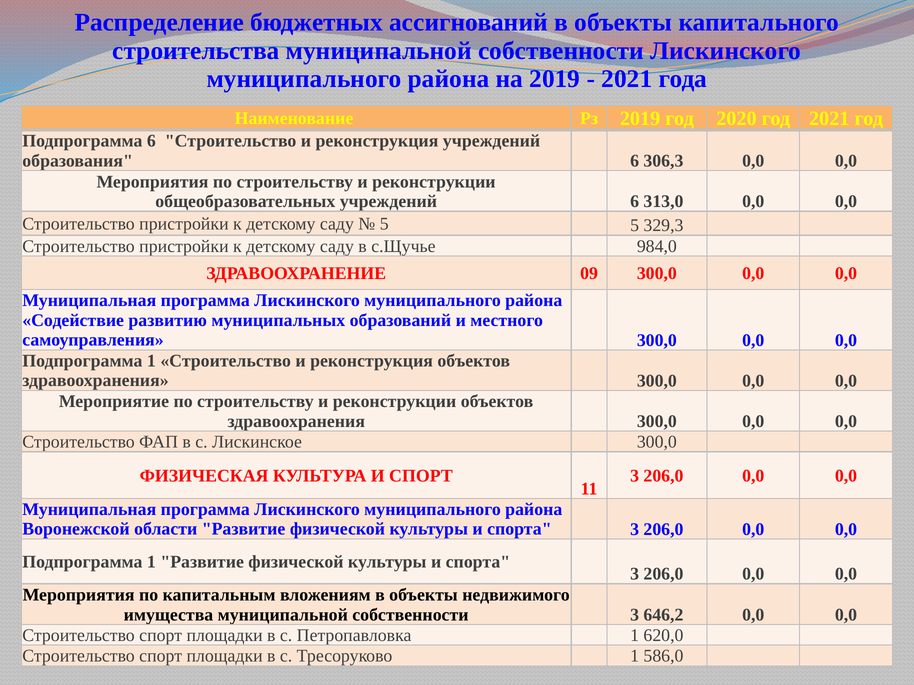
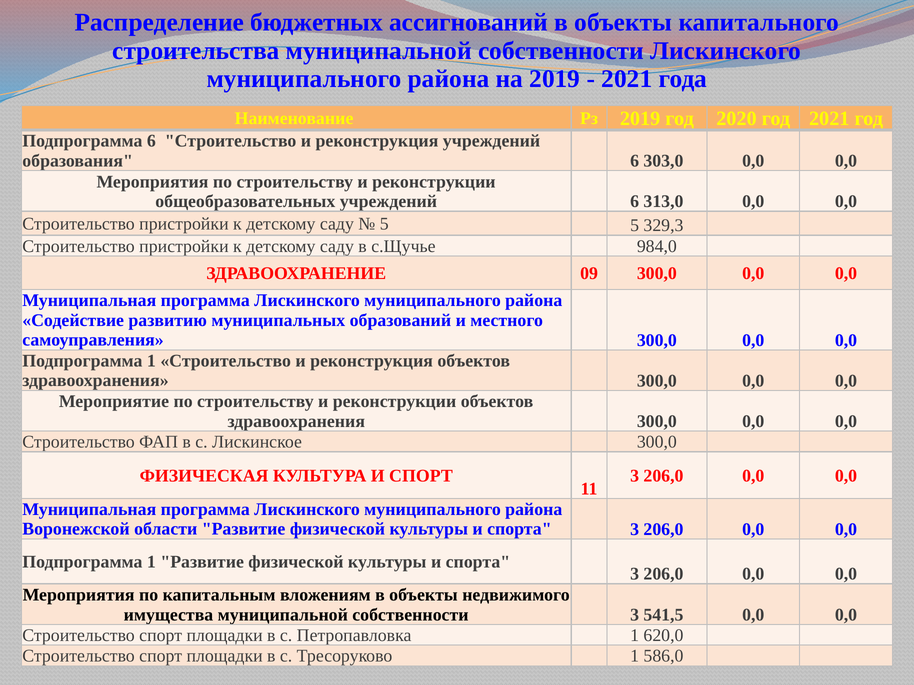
306,3: 306,3 -> 303,0 (663, 161)
646,2: 646,2 -> 541,5 (663, 615)
